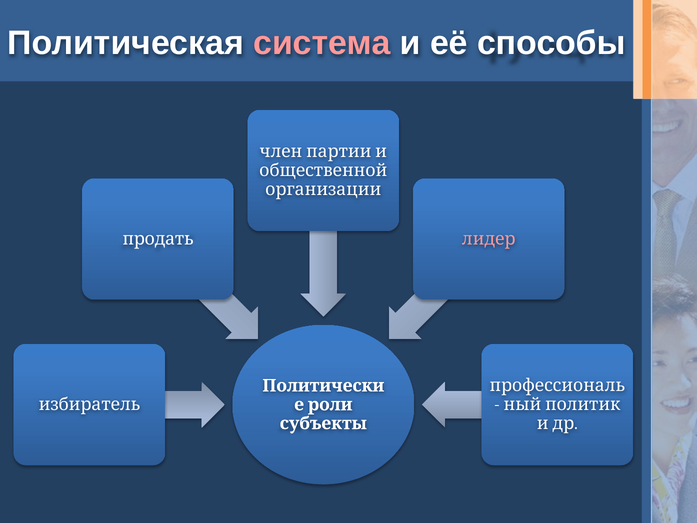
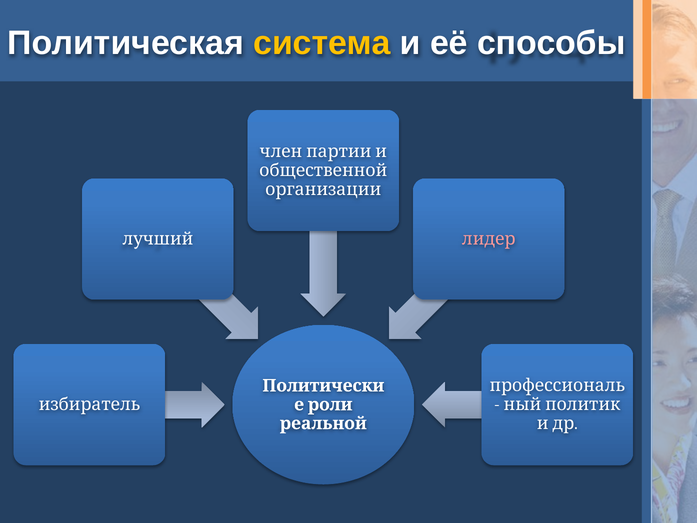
система colour: pink -> yellow (322, 43)
продать: продать -> лучший (158, 239)
субъекты: субъекты -> реальной (323, 423)
